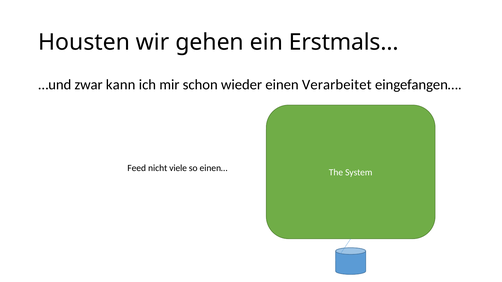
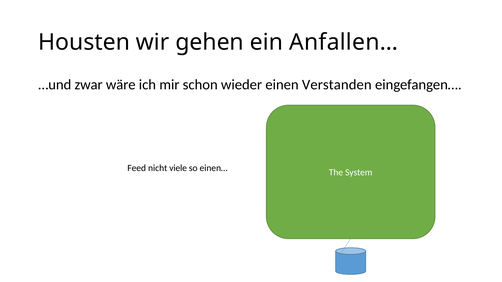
Erstmals…: Erstmals… -> Anfallen… (344, 42)
kann: kann -> wäre (121, 85)
Verarbeitet: Verarbeitet -> Verstanden (337, 85)
